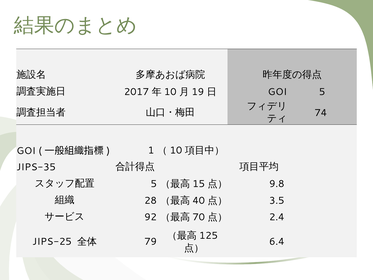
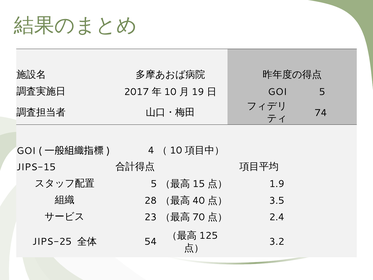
1: 1 -> 4 (151, 150)
JIPS-35: JIPS-35 -> JIPS-15 (36, 167)
9.8: 9.8 -> 1.9 (277, 184)
92: 92 -> 23 (151, 217)
79: 79 -> 54 (151, 242)
6.4: 6.4 -> 3.2 (277, 242)
